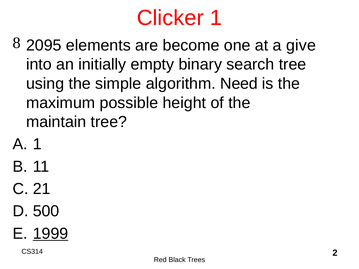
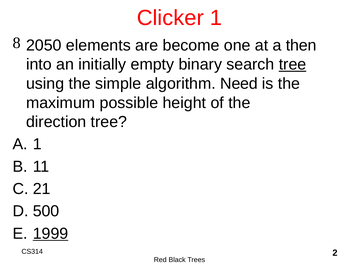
2095: 2095 -> 2050 (44, 45)
give: give -> then (301, 45)
tree underline: none -> present (293, 65)
maintain: maintain -> direction (56, 122)
